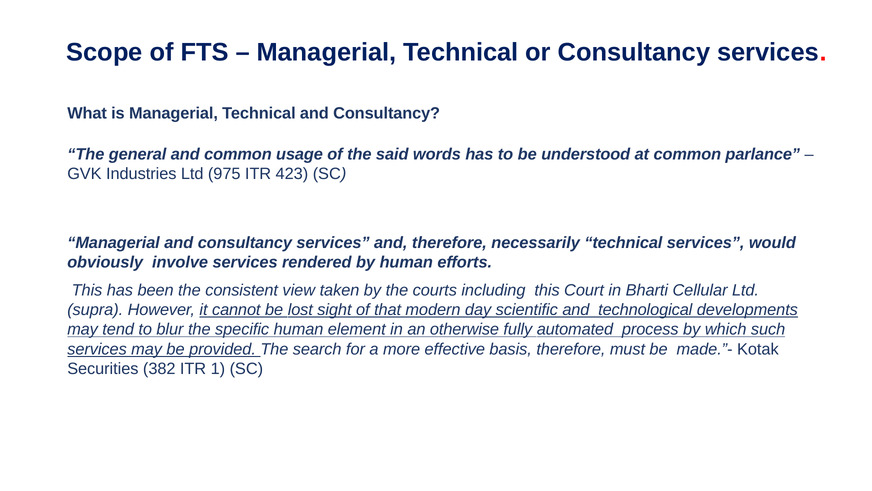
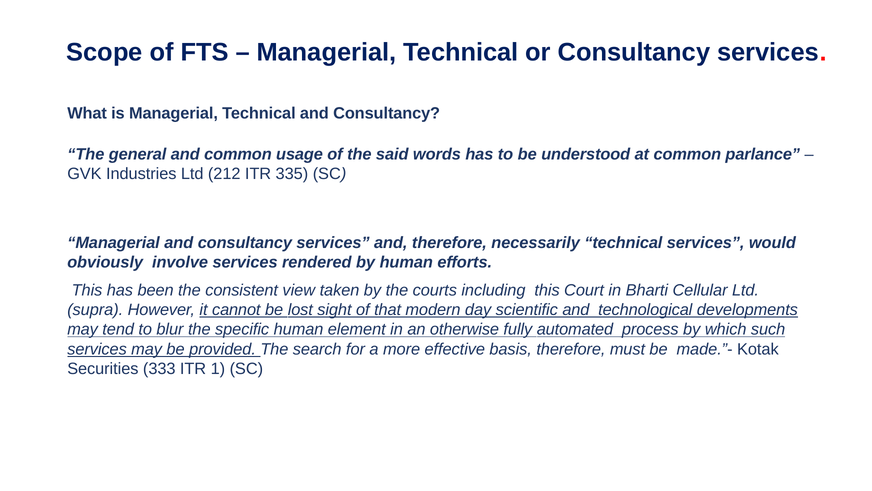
975: 975 -> 212 (224, 174)
423: 423 -> 335 (292, 174)
382: 382 -> 333 (159, 368)
